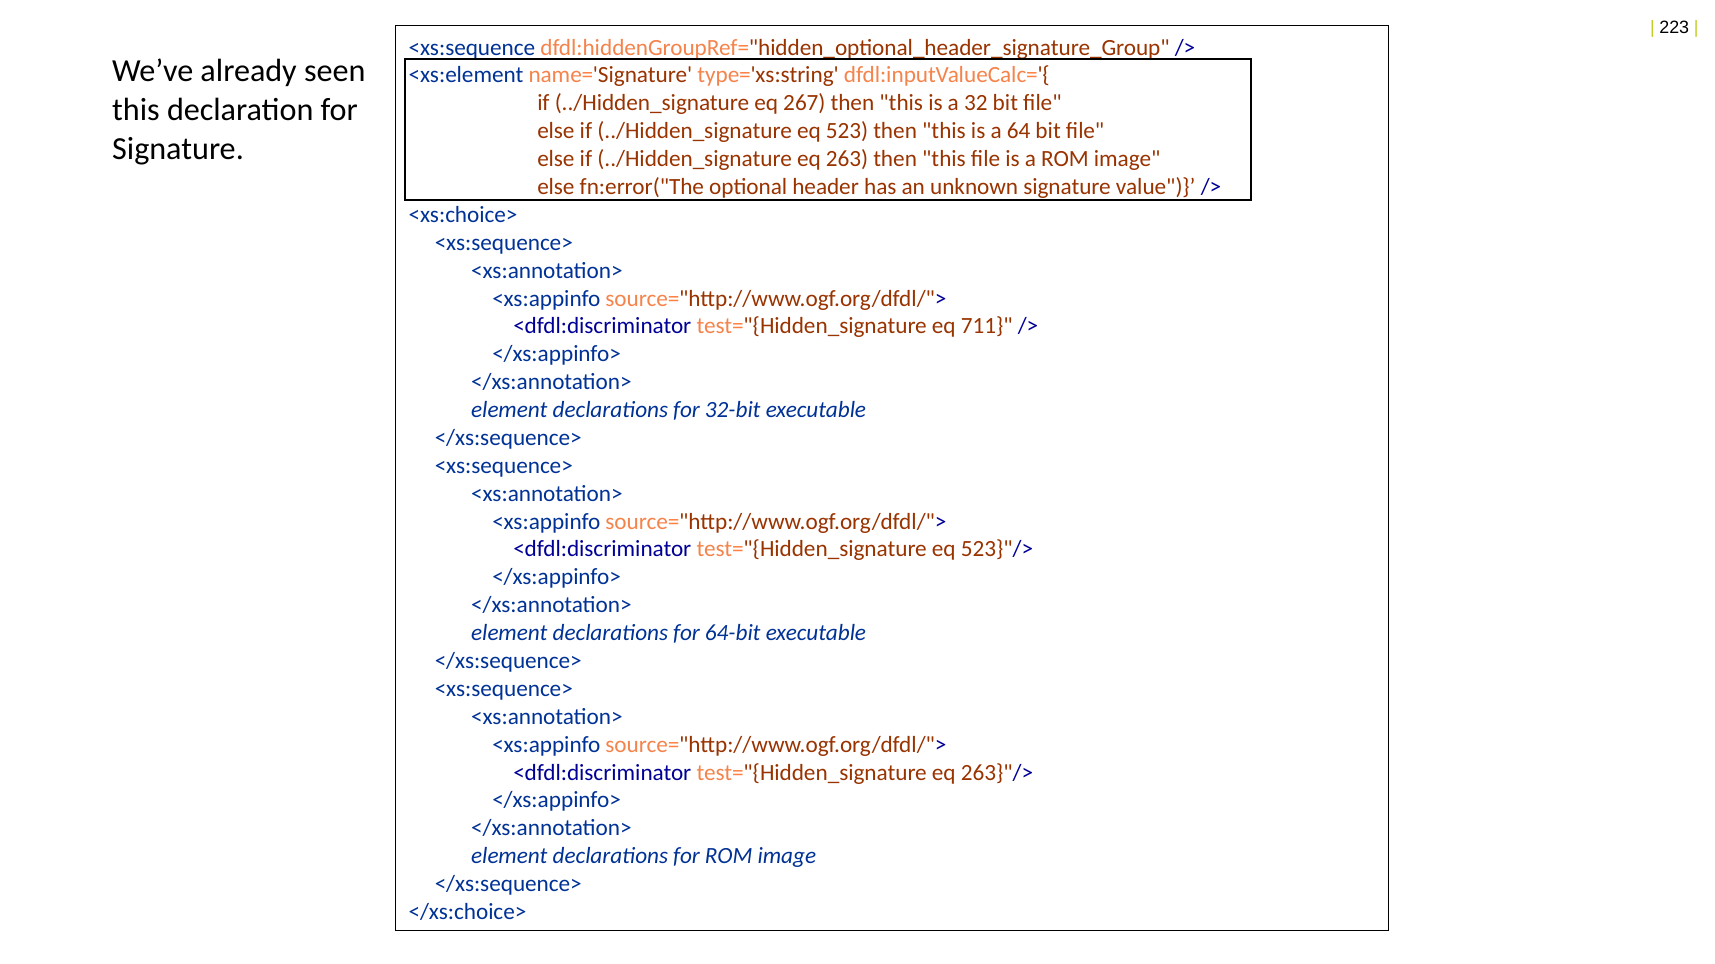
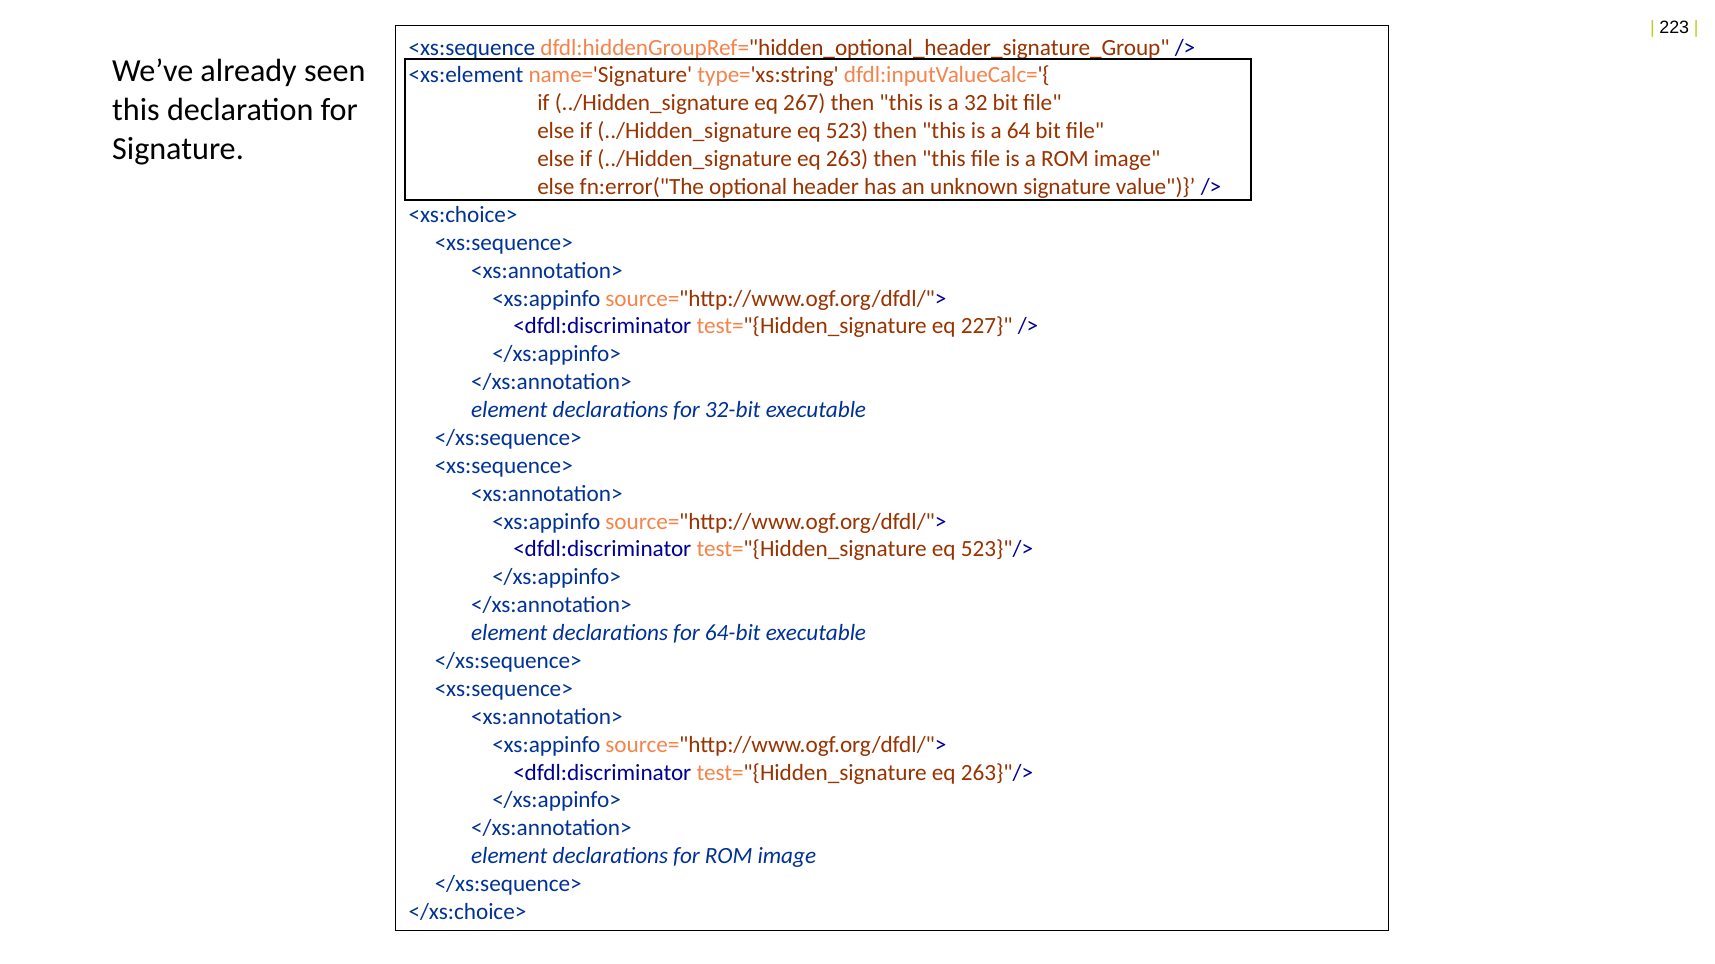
711: 711 -> 227 (987, 326)
